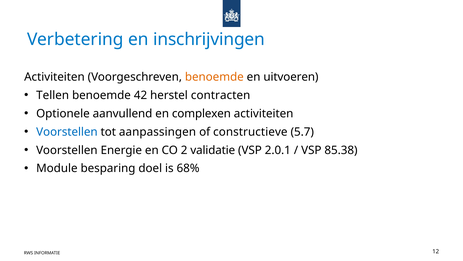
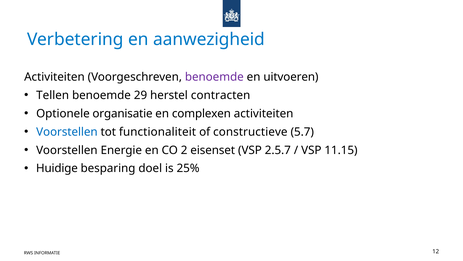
inschrijvingen: inschrijvingen -> aanwezigheid (209, 39)
benoemde colour: orange -> purple (214, 77)
42: 42 -> 29 (141, 95)
aanvullend: aanvullend -> organisatie (123, 113)
aanpassingen: aanpassingen -> functionaliteit (157, 132)
validatie: validatie -> eisenset (213, 150)
2.0.1: 2.0.1 -> 2.5.7 (278, 150)
85.38: 85.38 -> 11.15 (341, 150)
Module: Module -> Huidige (57, 168)
68%: 68% -> 25% (188, 168)
